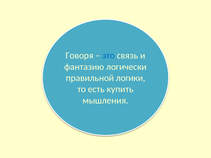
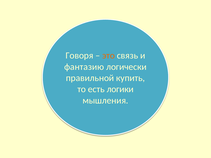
это colour: blue -> orange (108, 56)
логики: логики -> купить (131, 78)
купить: купить -> логики (120, 89)
